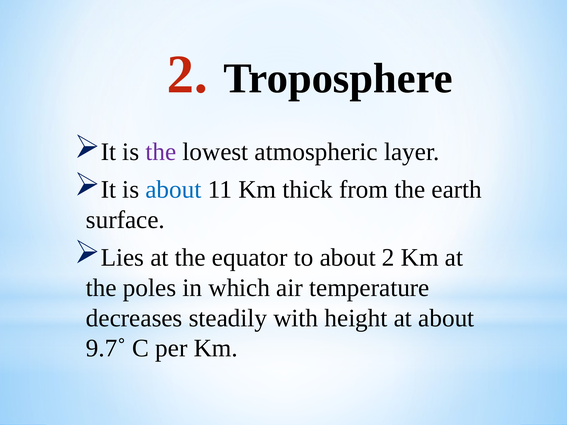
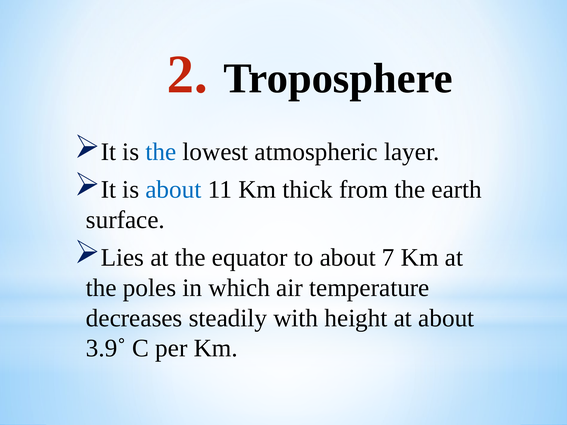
the colour: purple -> blue (161, 152)
about 2: 2 -> 7 (388, 258)
9.7˚: 9.7˚ -> 3.9˚ (106, 348)
